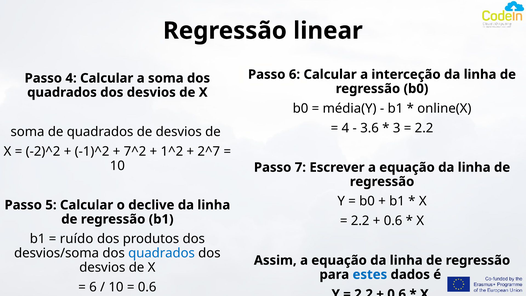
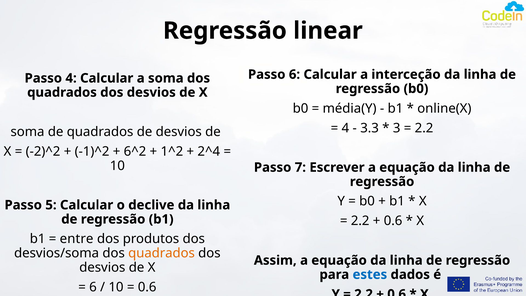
3.6: 3.6 -> 3.3 (370, 128)
7^2: 7^2 -> 6^2 (135, 151)
2^7: 2^7 -> 2^4 (209, 151)
ruído: ruído -> entre (77, 239)
quadrados colour: blue -> orange (162, 253)
